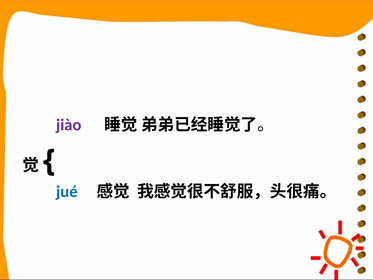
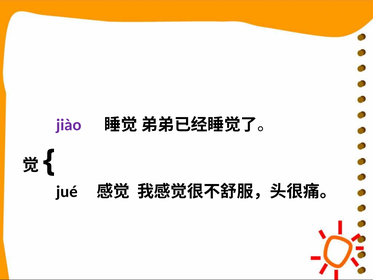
jué colour: blue -> black (67, 191)
